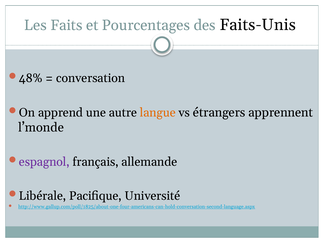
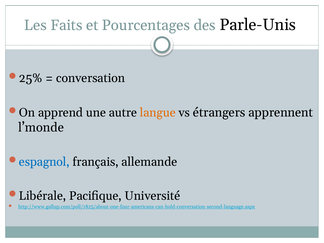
Faits-Unis: Faits-Unis -> Parle-Unis (258, 25)
48%: 48% -> 25% (31, 78)
espagnol colour: purple -> blue (44, 162)
